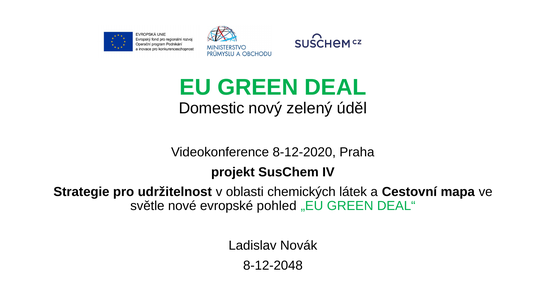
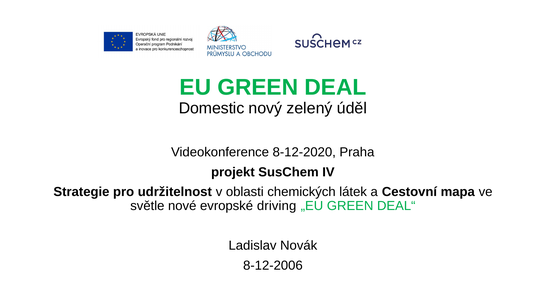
pohled: pohled -> driving (277, 206)
8-12-2048: 8-12-2048 -> 8-12-2006 (273, 265)
